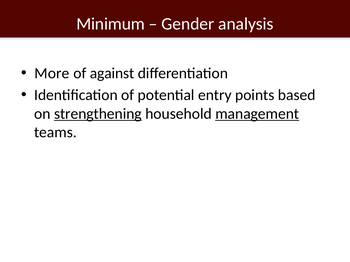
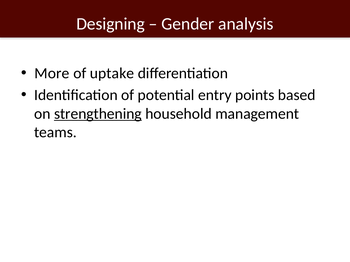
Minimum: Minimum -> Designing (111, 24)
against: against -> uptake (112, 73)
management underline: present -> none (257, 114)
